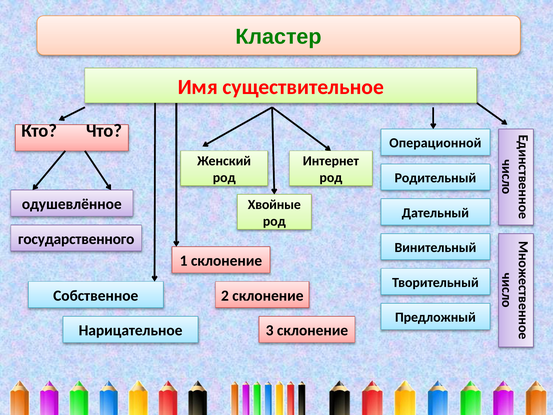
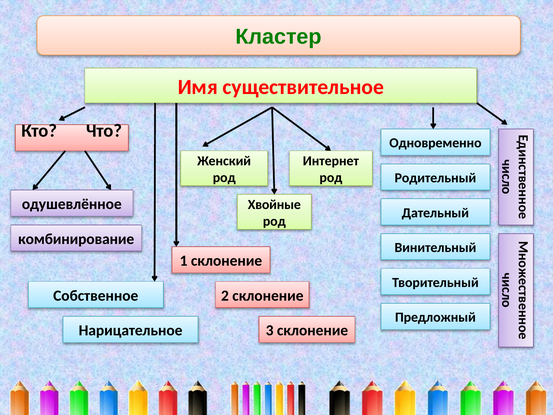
Операционной: Операционной -> Одновременно (435, 143)
государственного: государственного -> комбинирование (76, 239)
